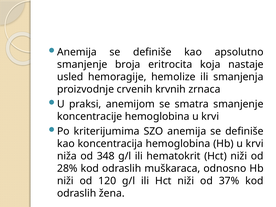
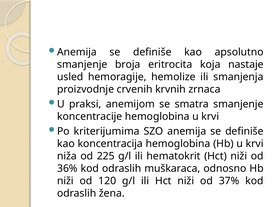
348: 348 -> 225 (106, 156)
28%: 28% -> 36% (67, 168)
